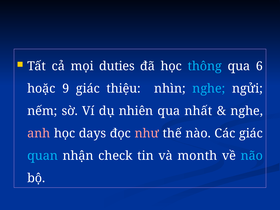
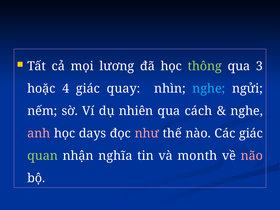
duties: duties -> lương (117, 66)
thông colour: light blue -> light green (205, 66)
6: 6 -> 3 (259, 66)
9: 9 -> 4 (66, 89)
thiệu: thiệu -> quay (124, 89)
nhất: nhất -> cách (198, 111)
quan colour: light blue -> light green (43, 156)
check: check -> nghĩa (115, 156)
não colour: light blue -> pink (252, 156)
